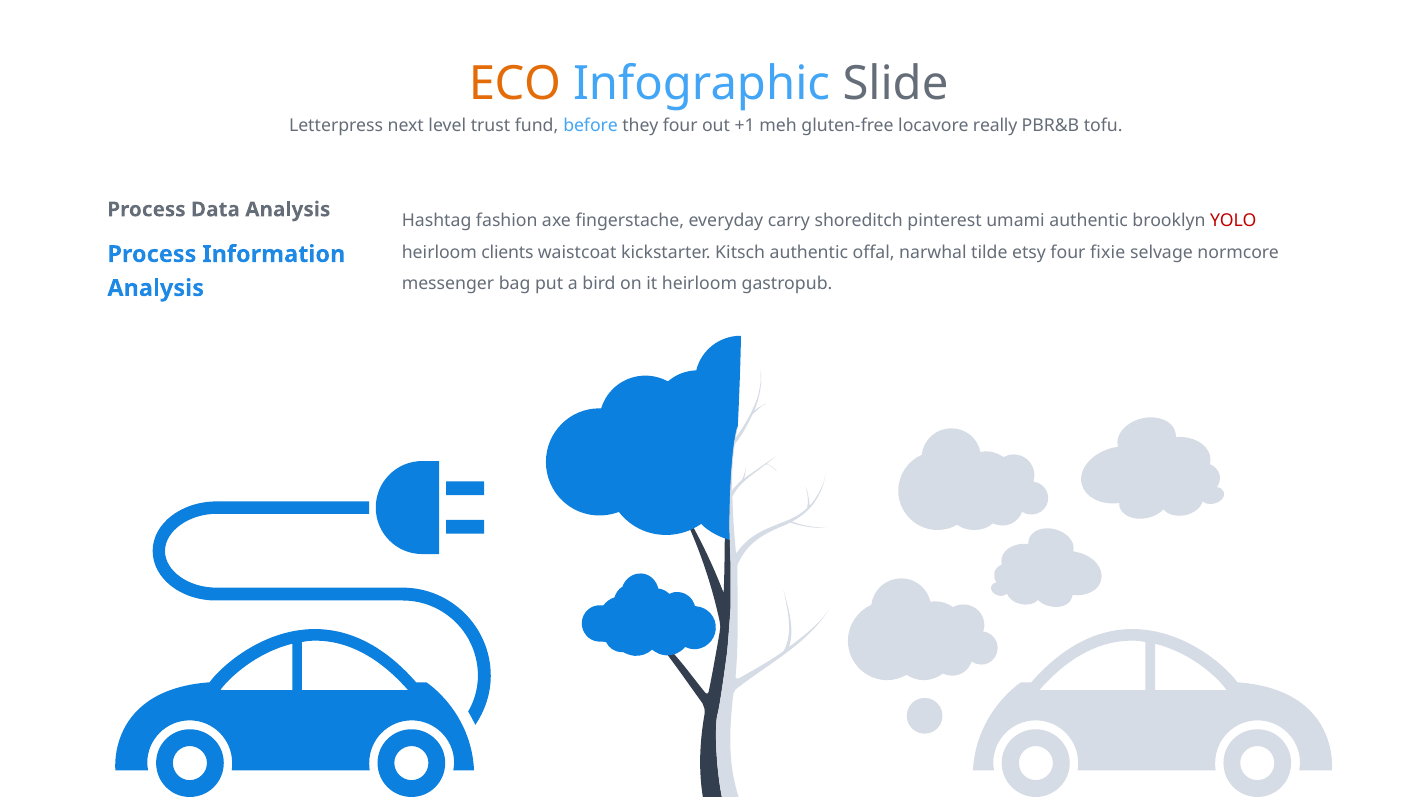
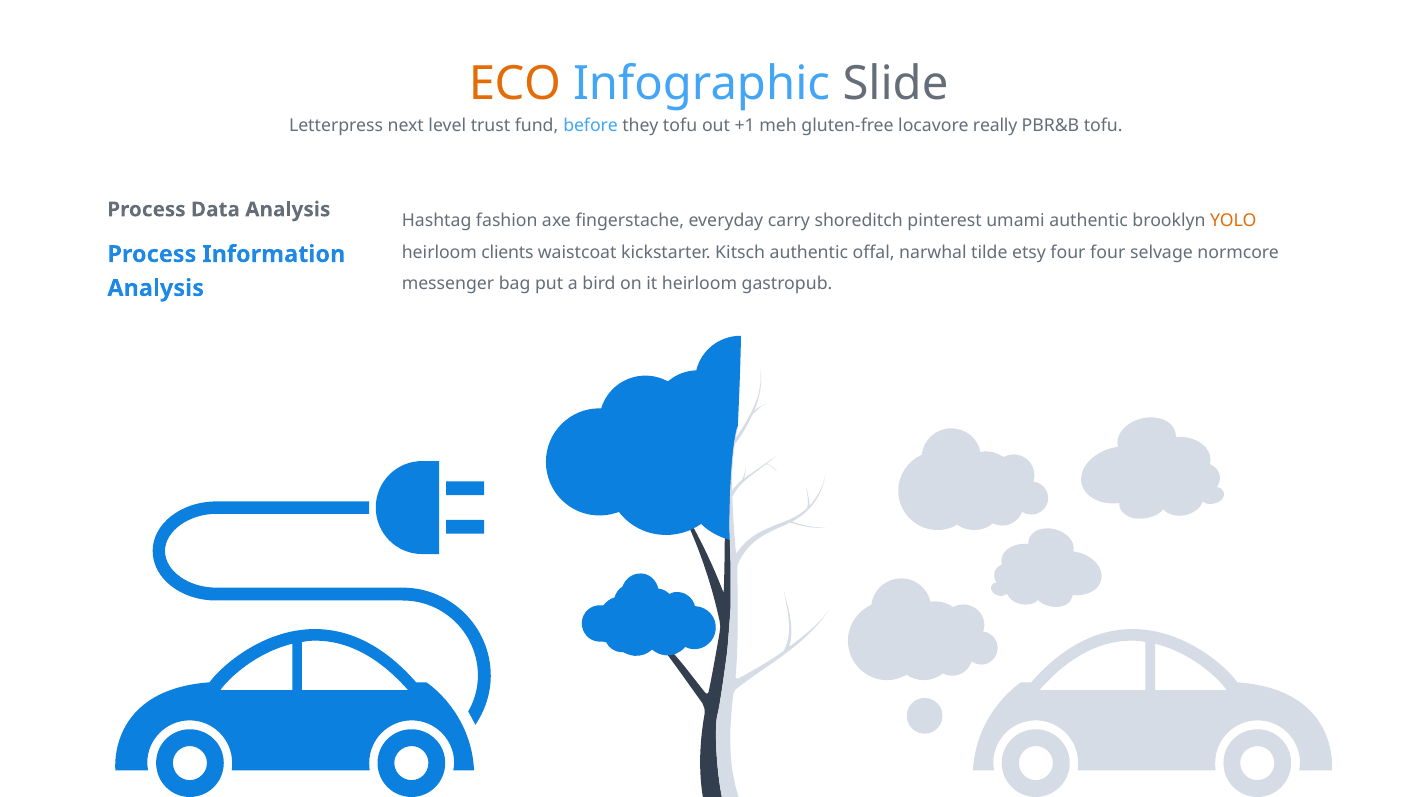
they four: four -> tofu (680, 126)
YOLO colour: red -> orange (1233, 220)
four fixie: fixie -> four (1108, 252)
